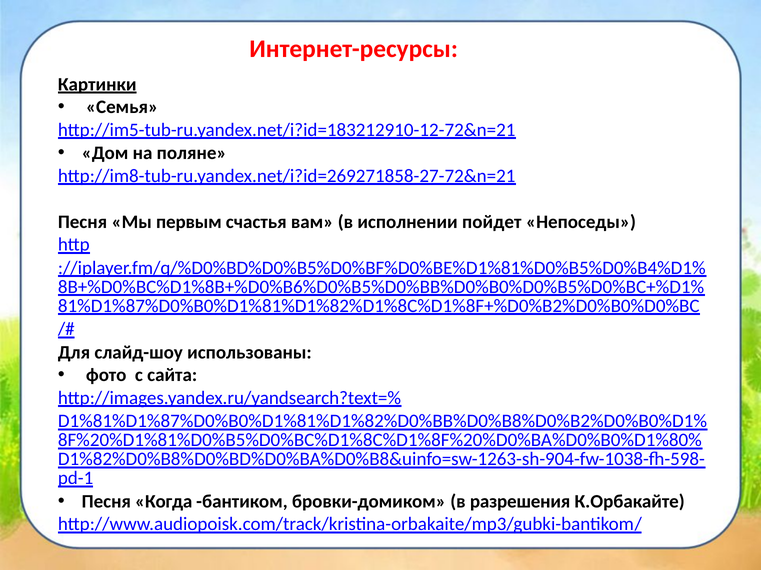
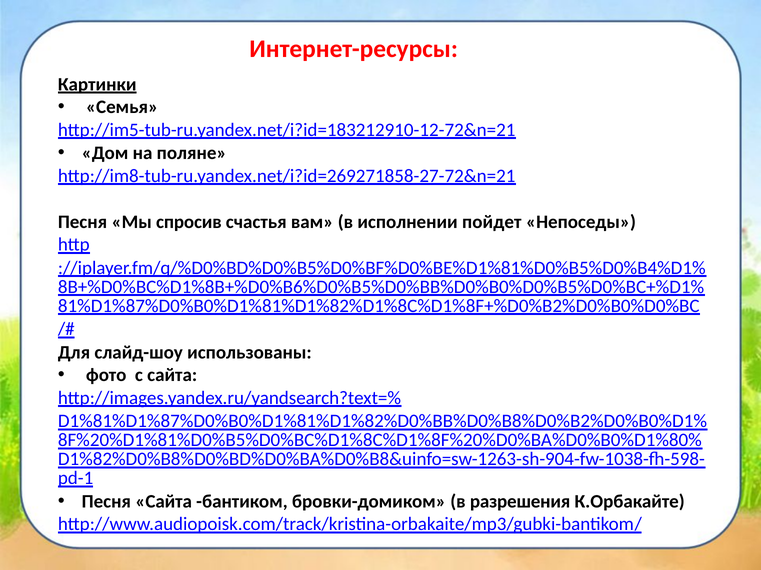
первым: первым -> спросив (189, 222)
Песня Когда: Когда -> Сайта (164, 502)
